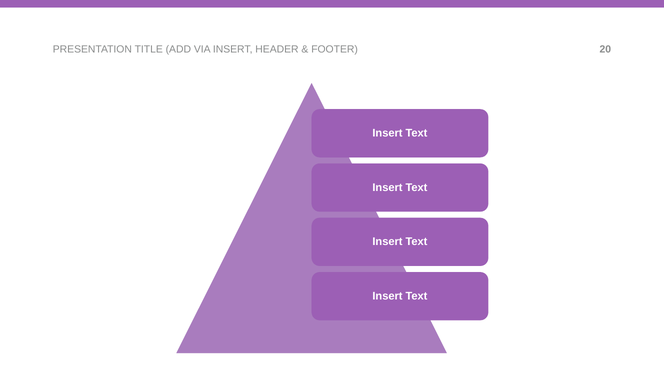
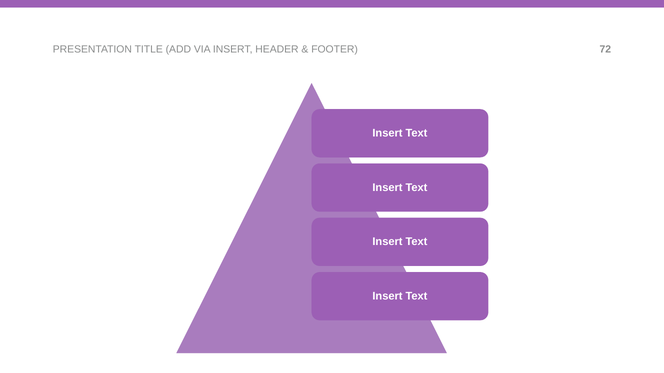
20: 20 -> 72 (605, 50)
